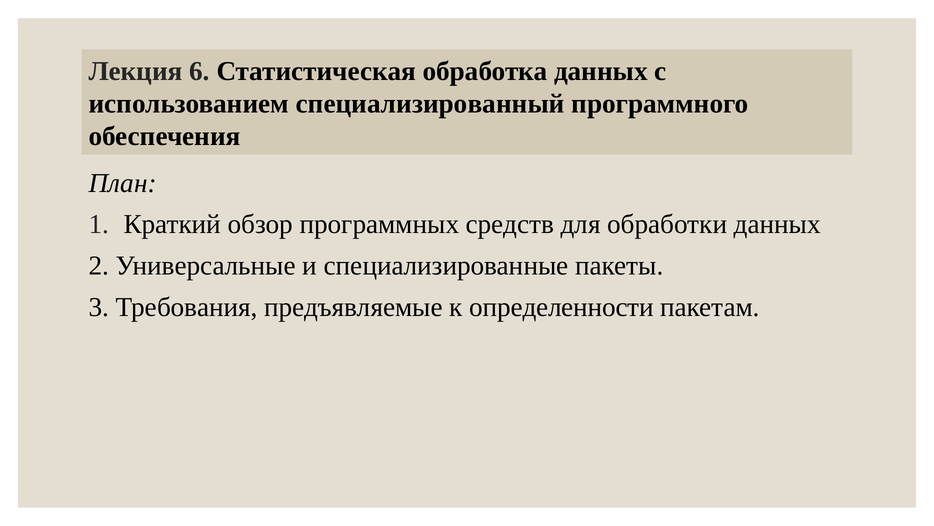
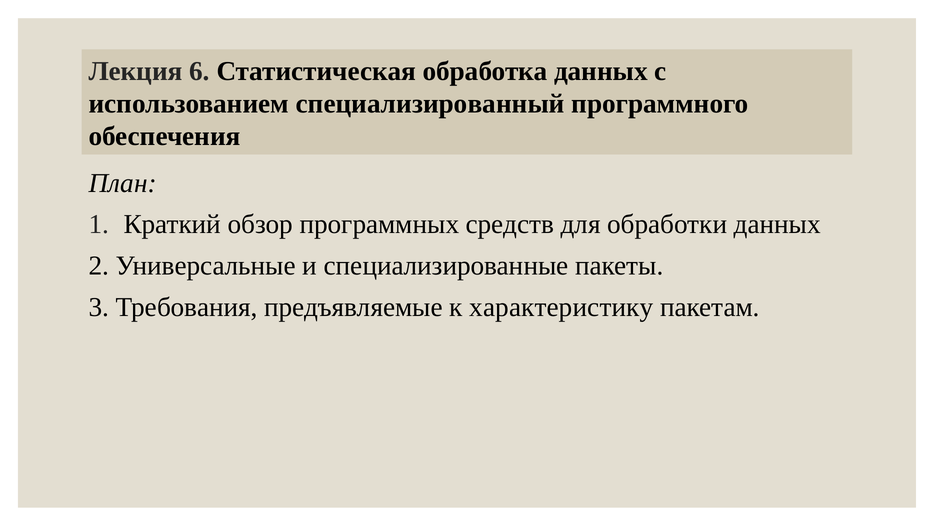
определенности: определенности -> характеристику (561, 307)
